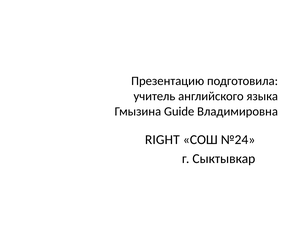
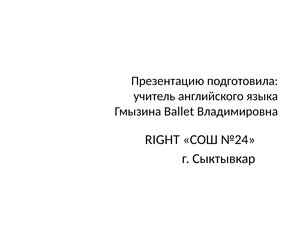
Guide: Guide -> Ballet (179, 111)
